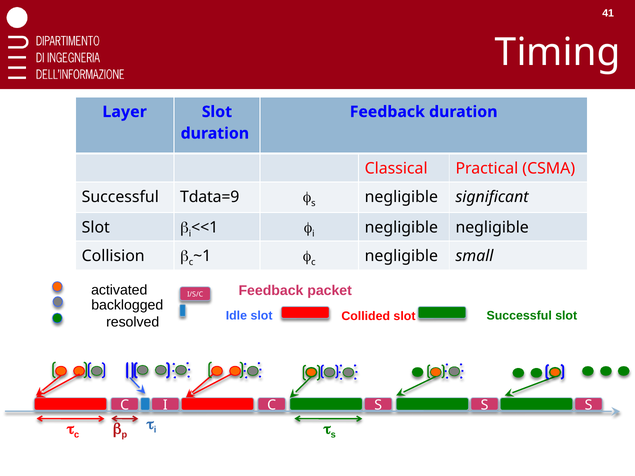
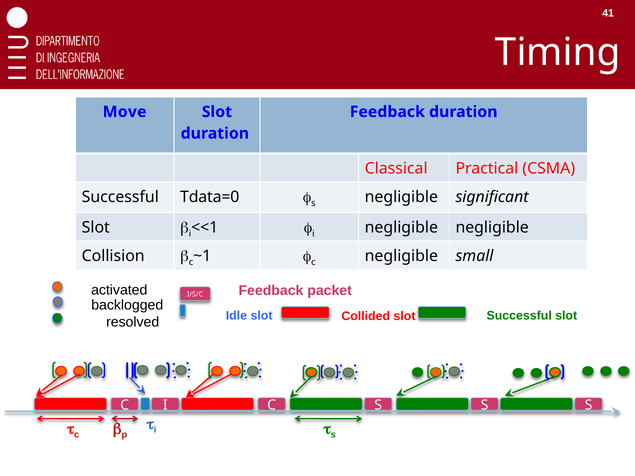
Layer: Layer -> Move (125, 112)
Tdata=9: Tdata=9 -> Tdata=0 (210, 197)
